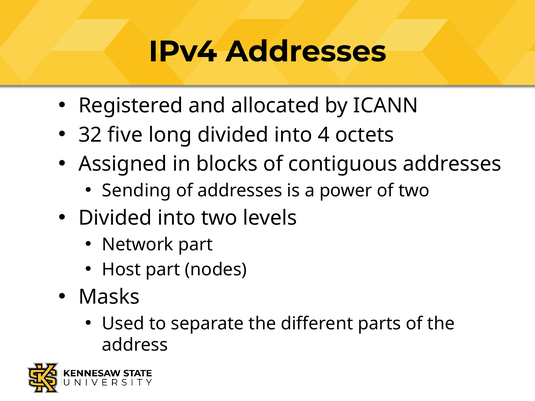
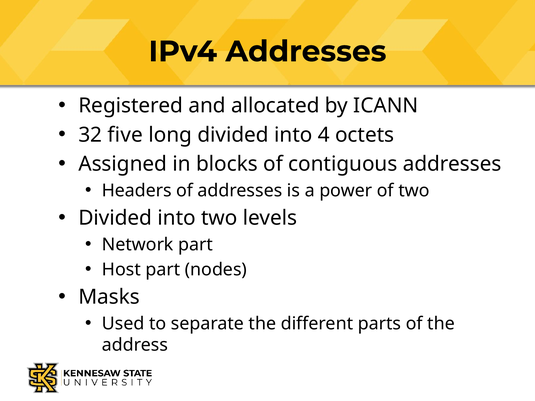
Sending: Sending -> Headers (137, 191)
